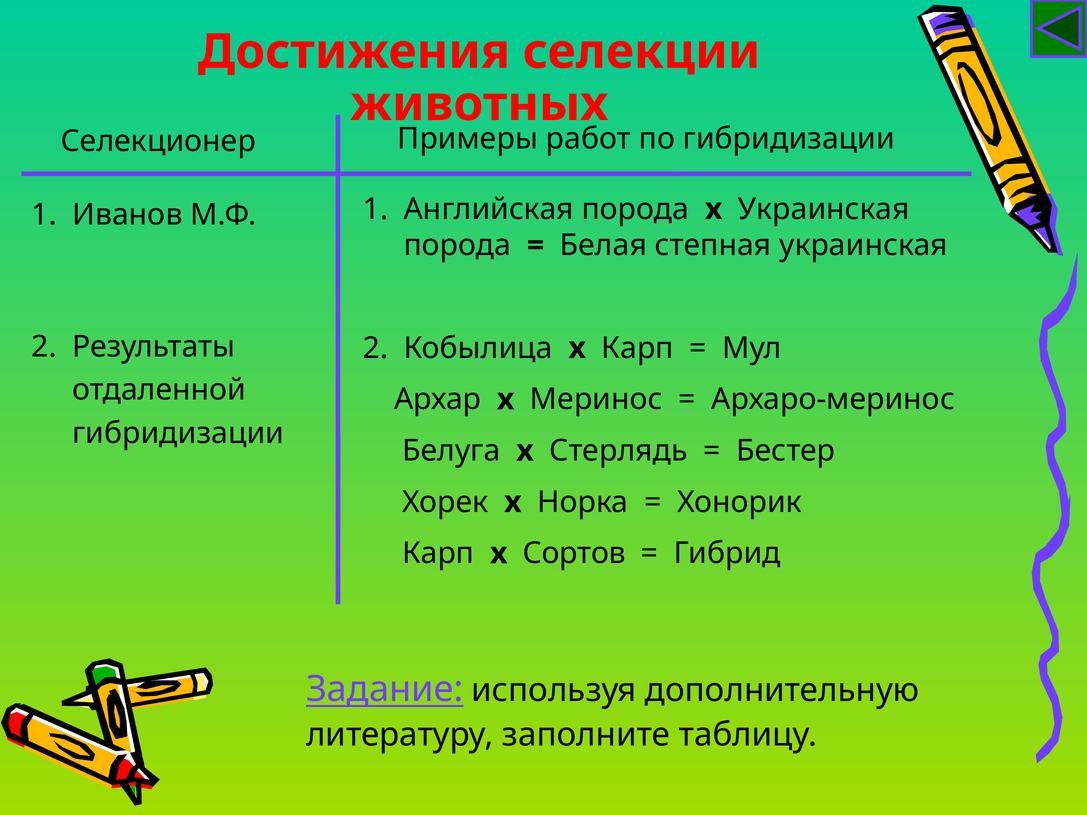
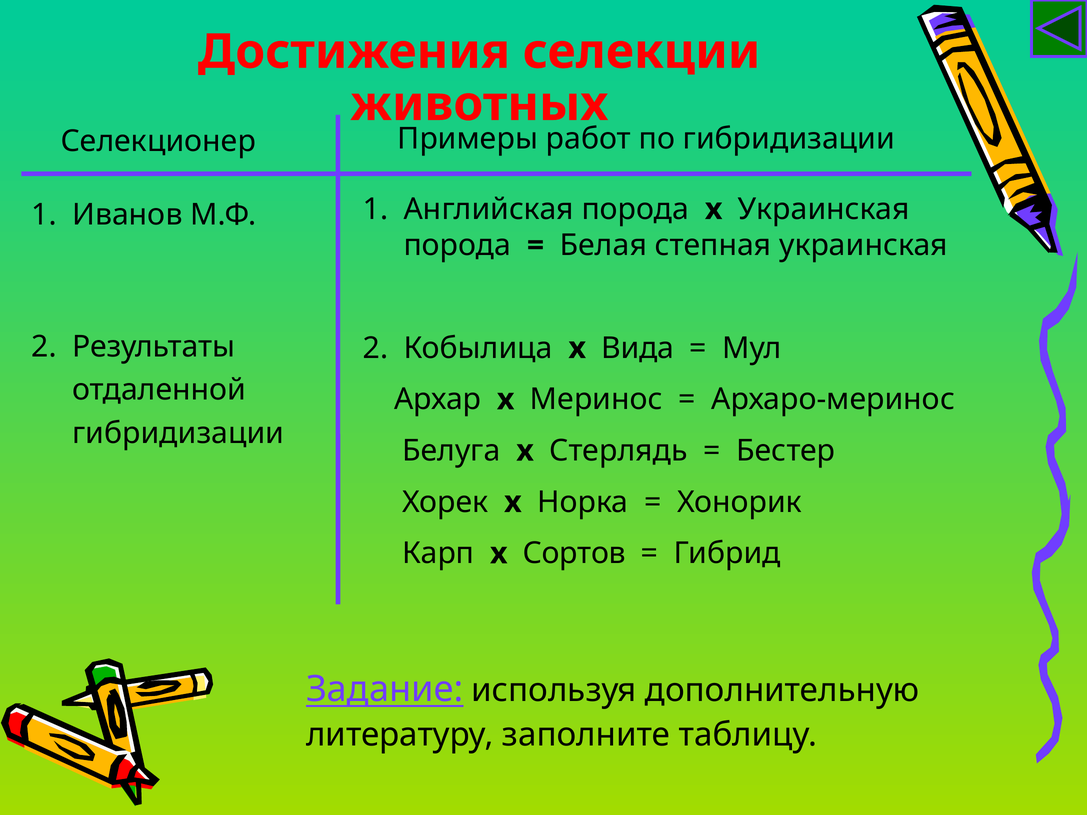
х Карп: Карп -> Вида (638, 348)
